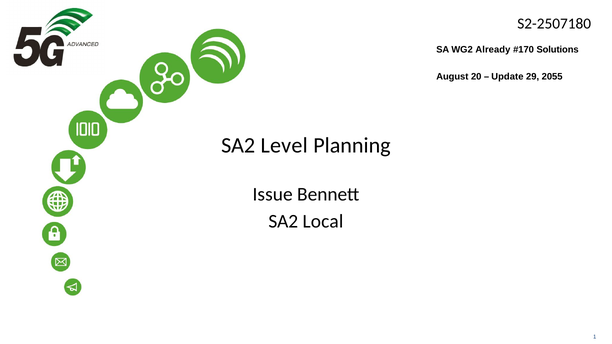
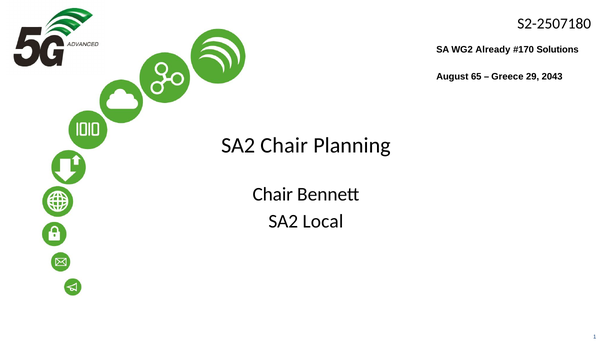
20: 20 -> 65 (476, 77)
Update: Update -> Greece (507, 77)
2055: 2055 -> 2043 (552, 77)
SA2 Level: Level -> Chair (284, 145)
Issue: Issue -> Chair (273, 194)
